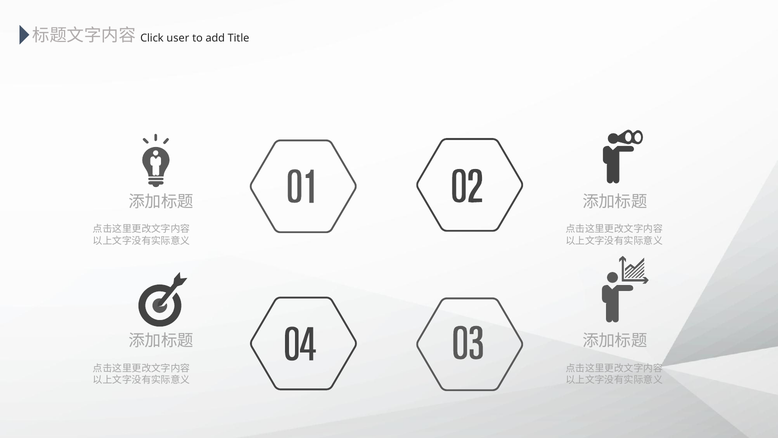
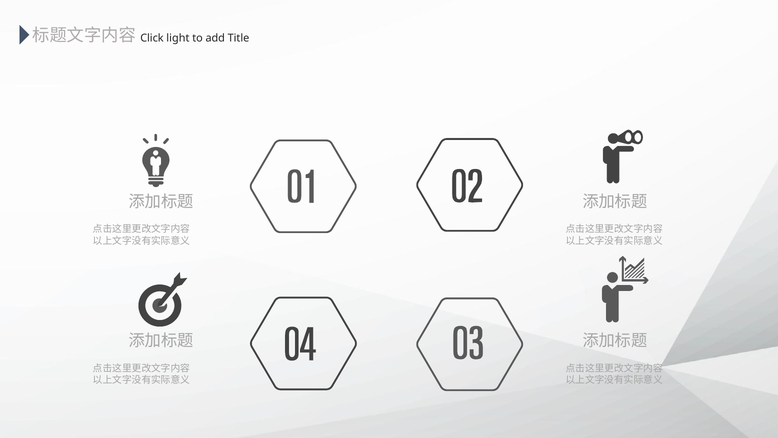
user: user -> light (178, 38)
